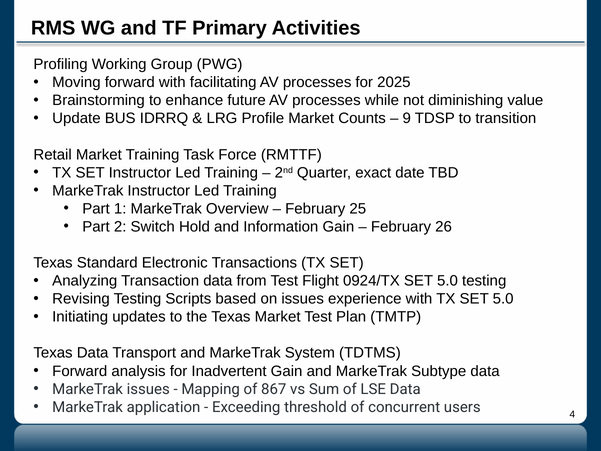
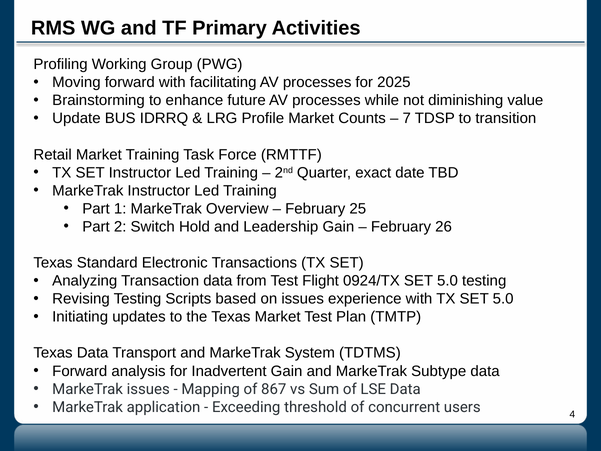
9: 9 -> 7 (407, 118)
Information: Information -> Leadership (281, 227)
